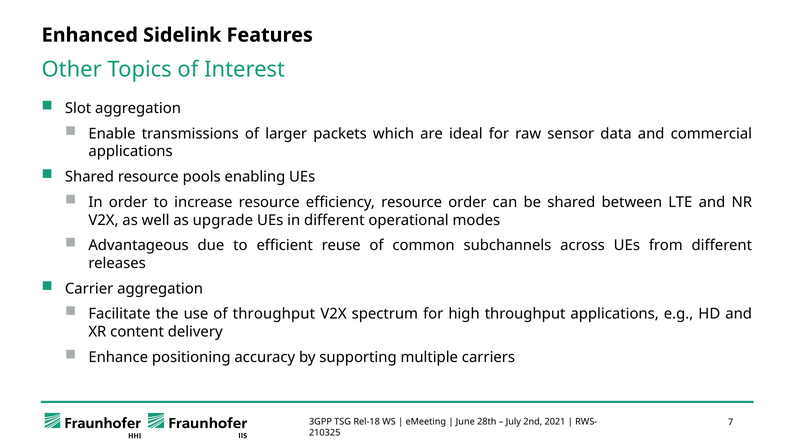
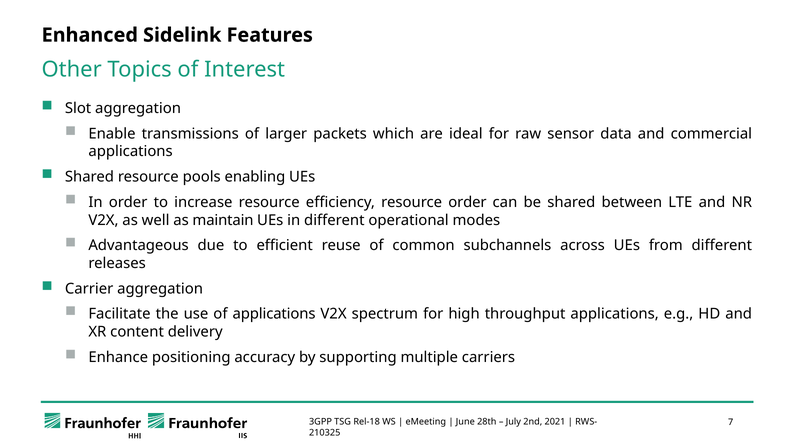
upgrade: upgrade -> maintain (223, 220)
of throughput: throughput -> applications (274, 314)
